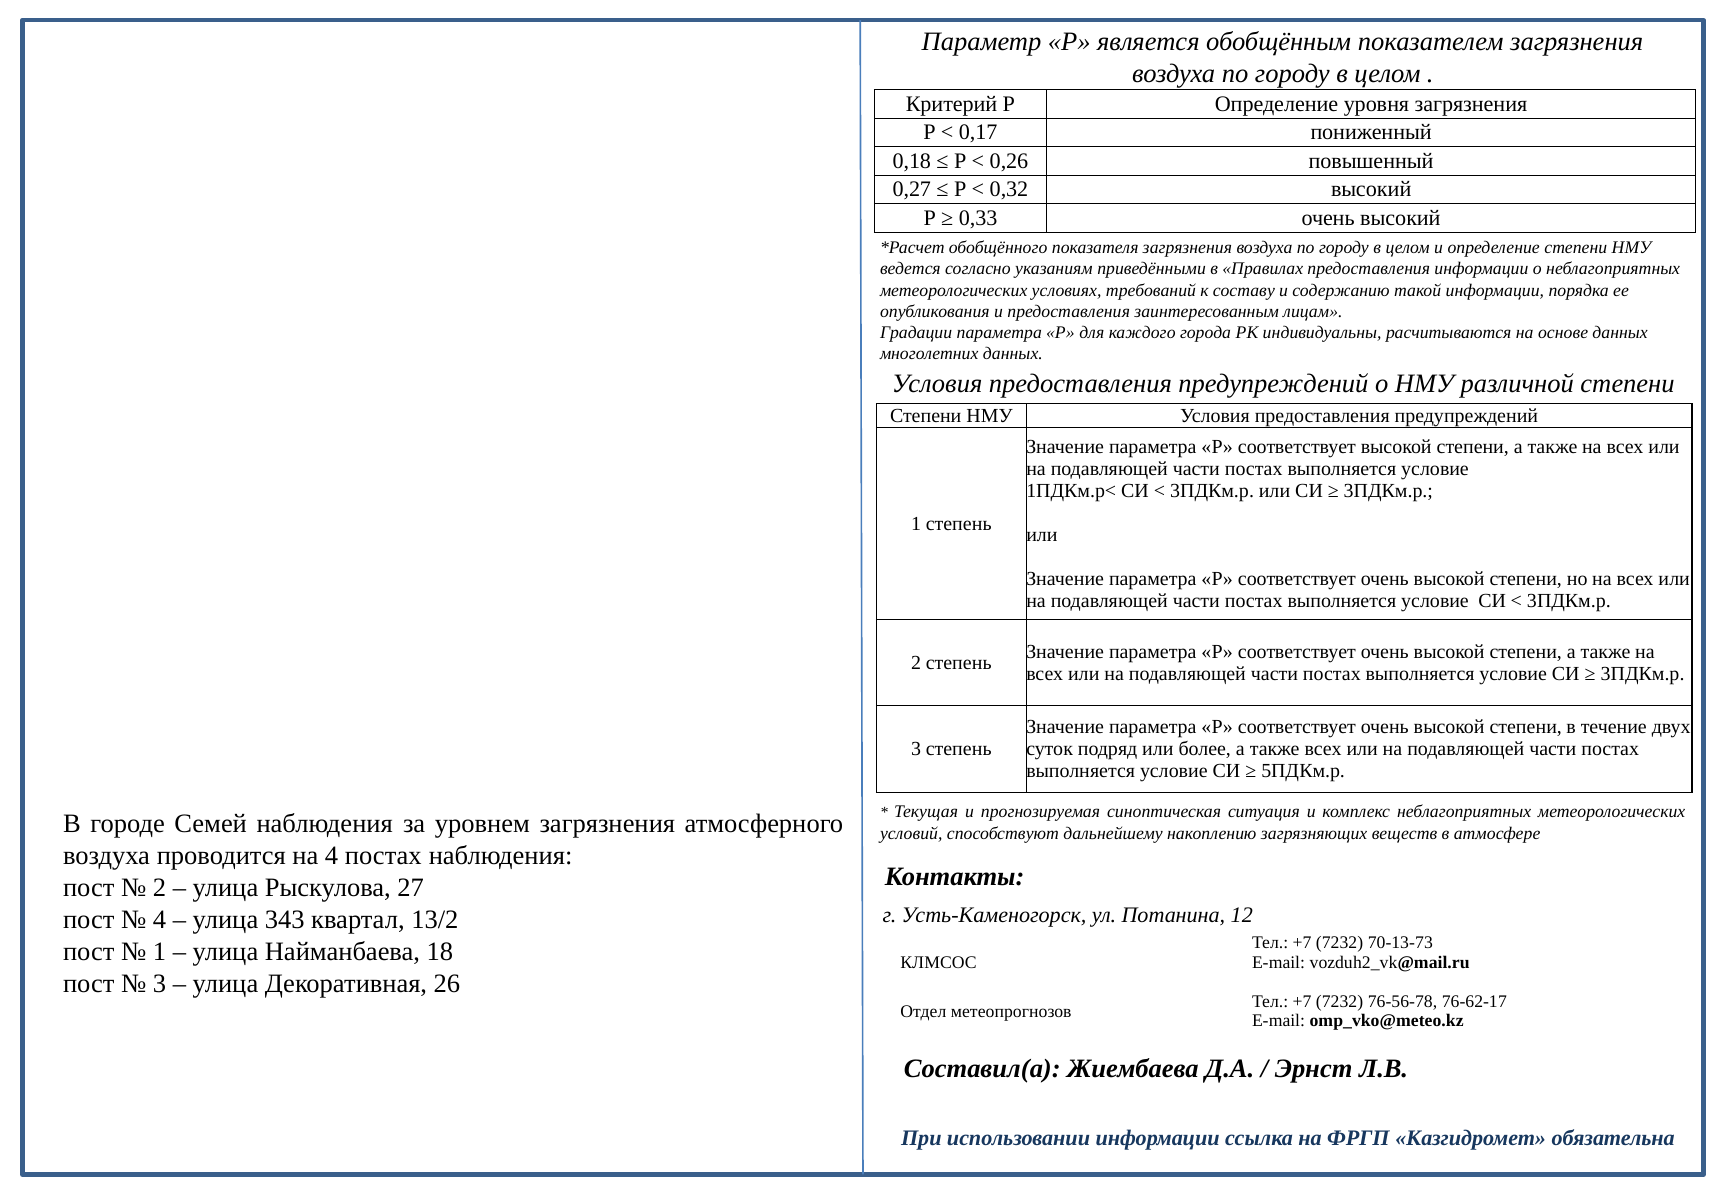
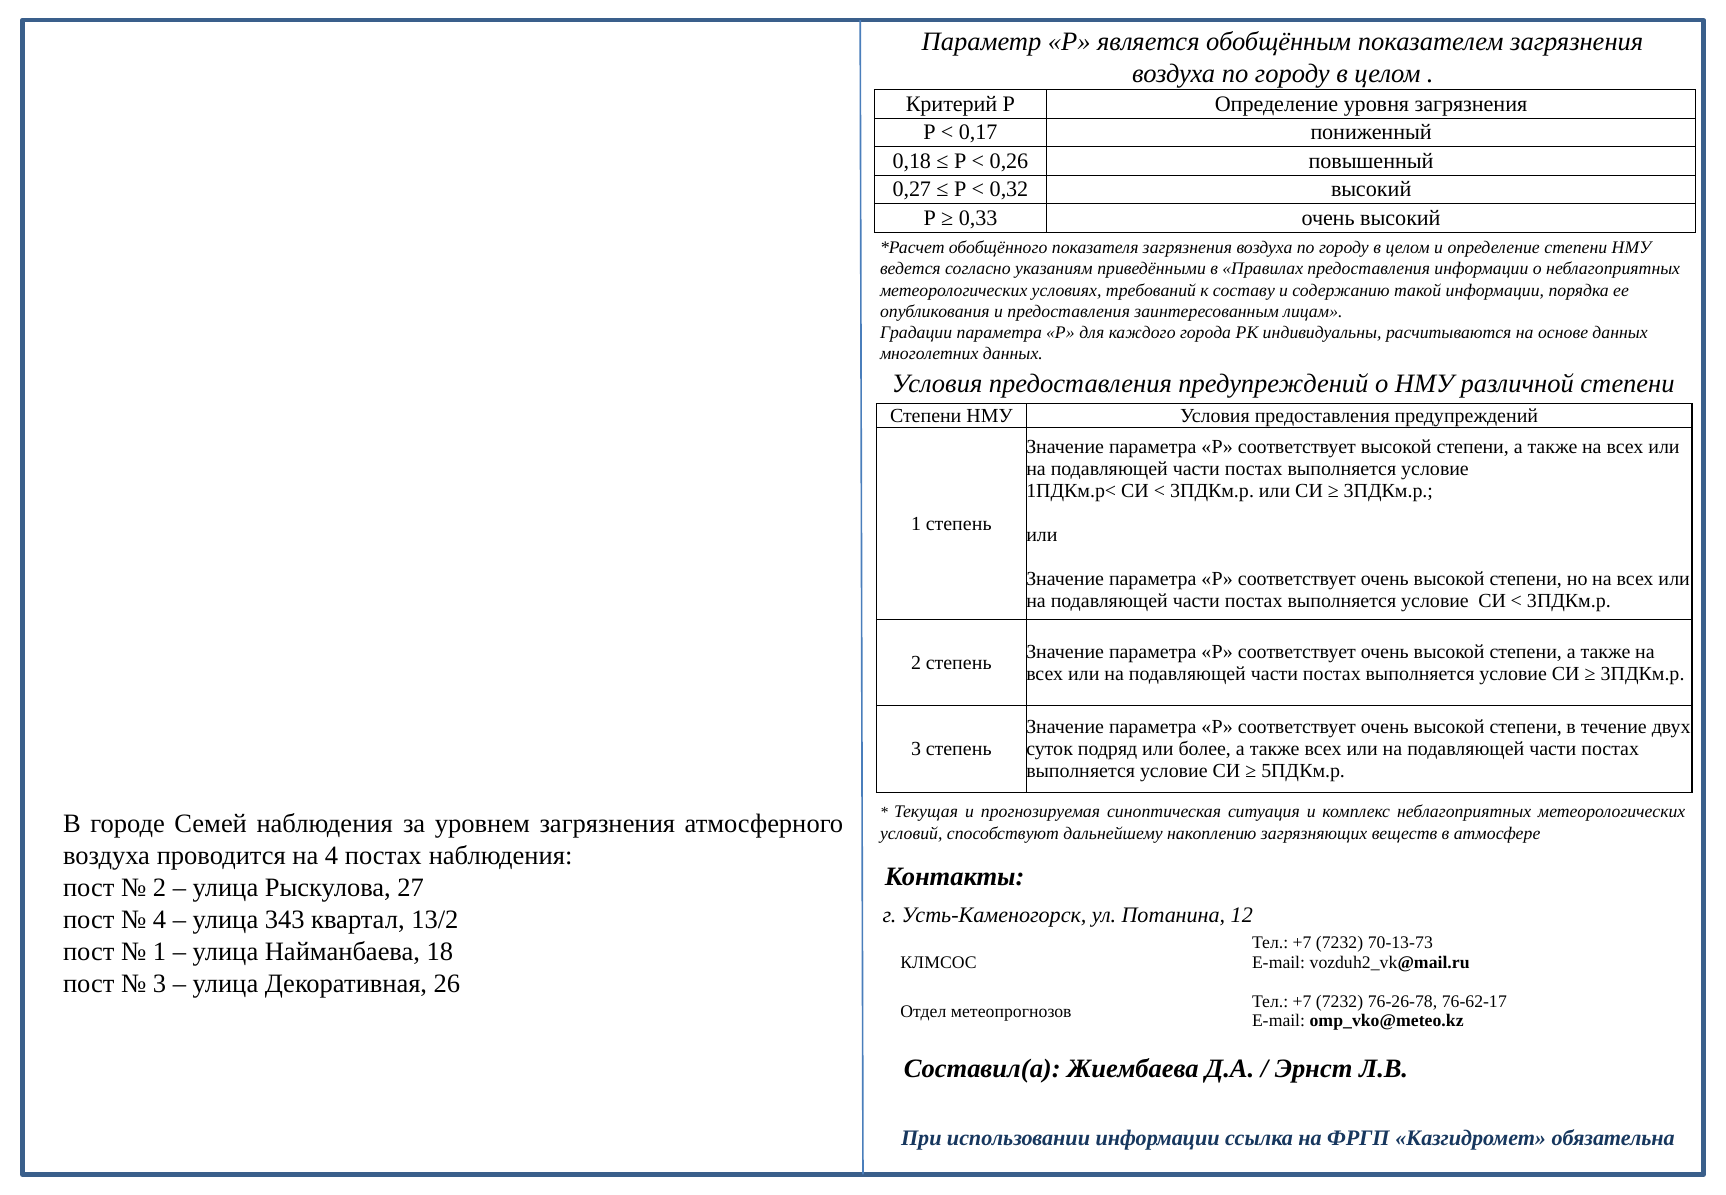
76-56-78: 76-56-78 -> 76-26-78 (1403, 1001)
